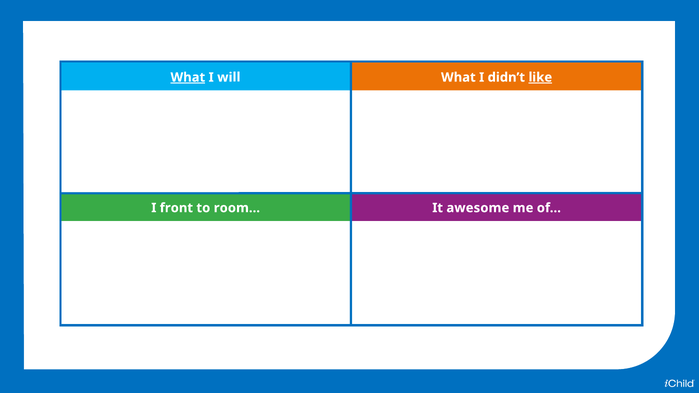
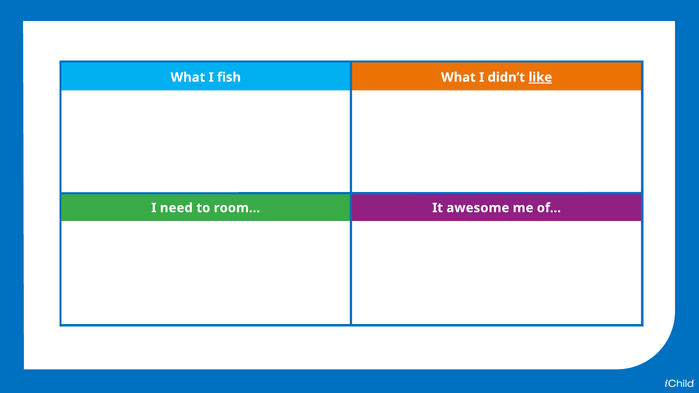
What underline: present -> none (188, 77)
will: will -> fish (229, 77)
front: front -> need (176, 208)
